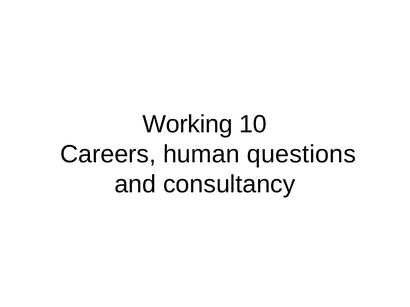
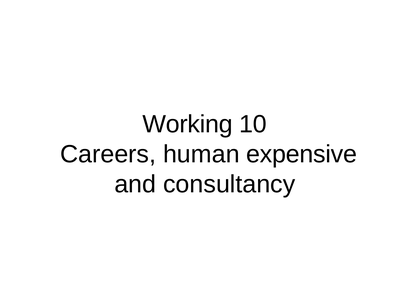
questions: questions -> expensive (302, 155)
